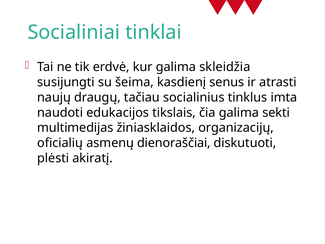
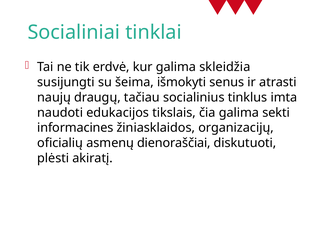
kasdienį: kasdienį -> išmokyti (182, 82)
multimedijas: multimedijas -> informacines (75, 128)
